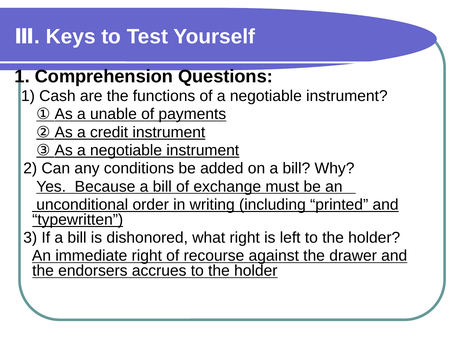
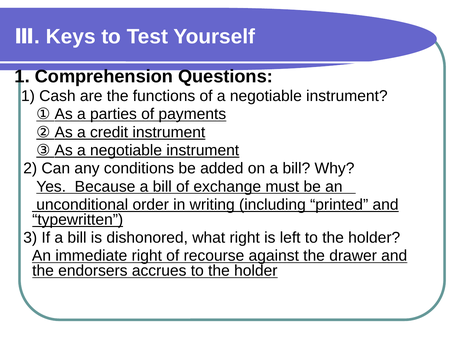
unable: unable -> parties (113, 114)
